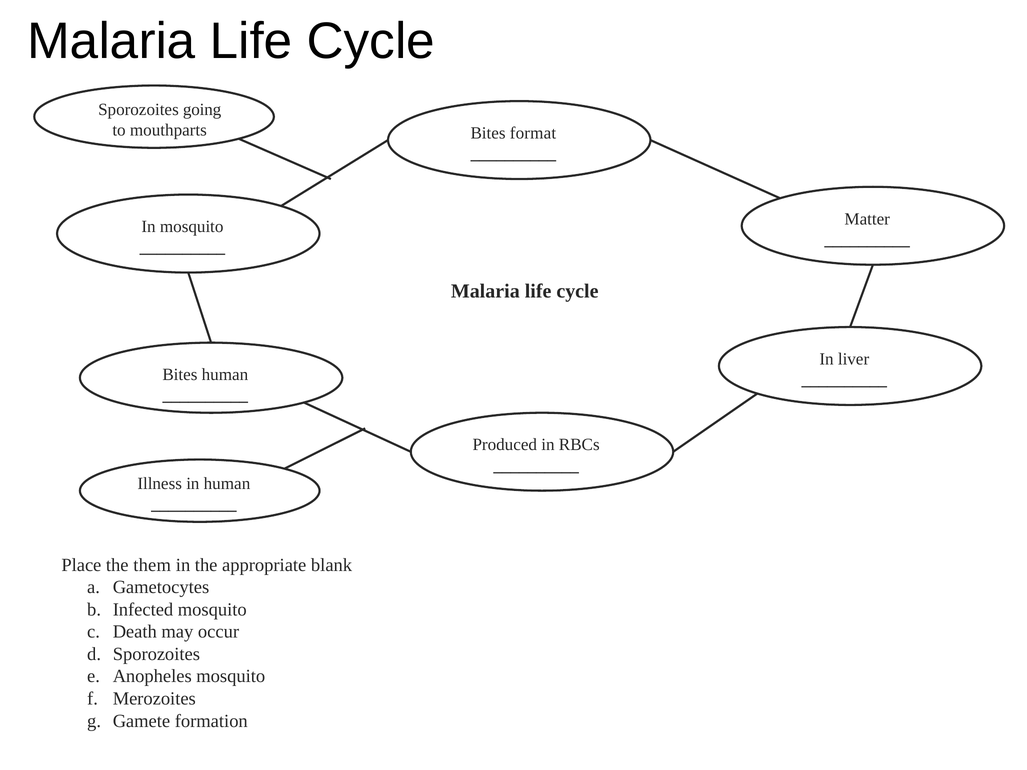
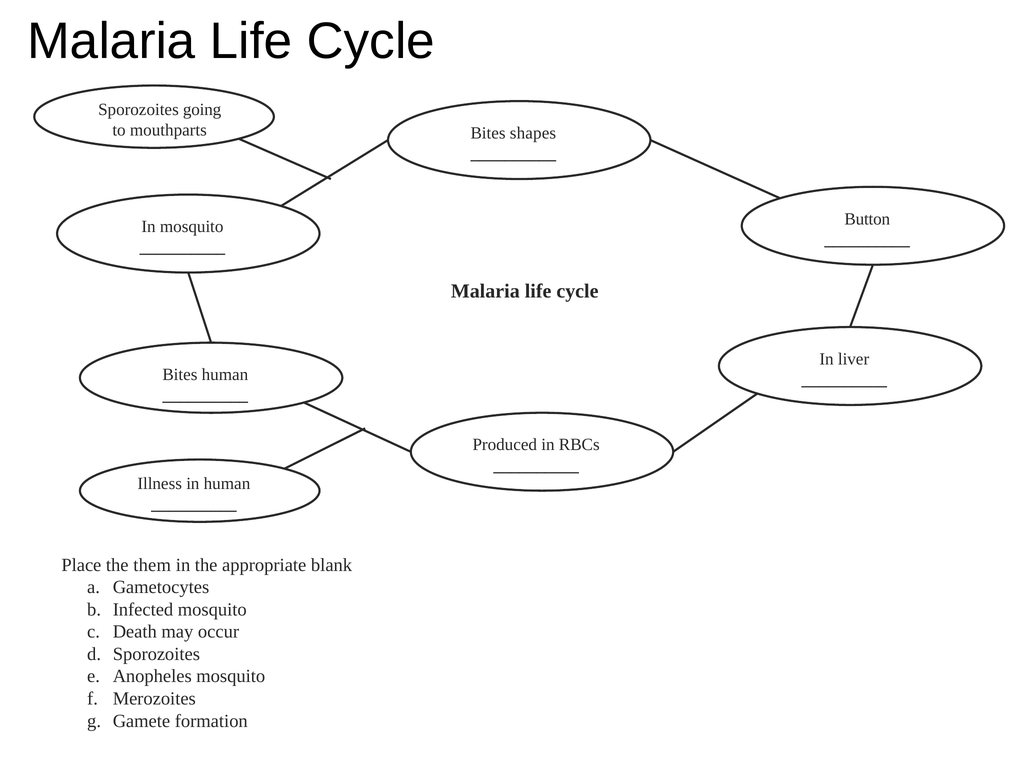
format: format -> shapes (533, 133)
Matter: Matter -> Button (867, 219)
